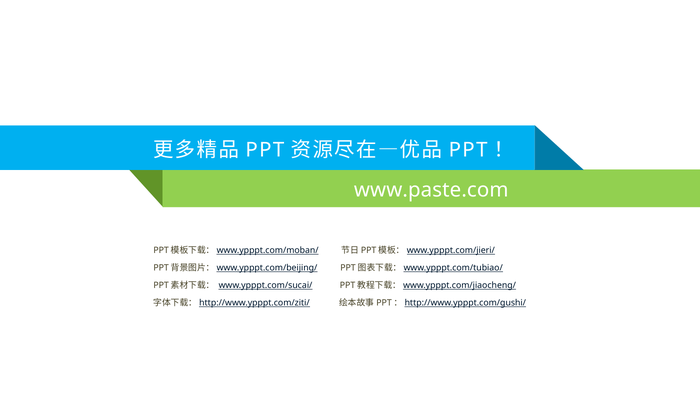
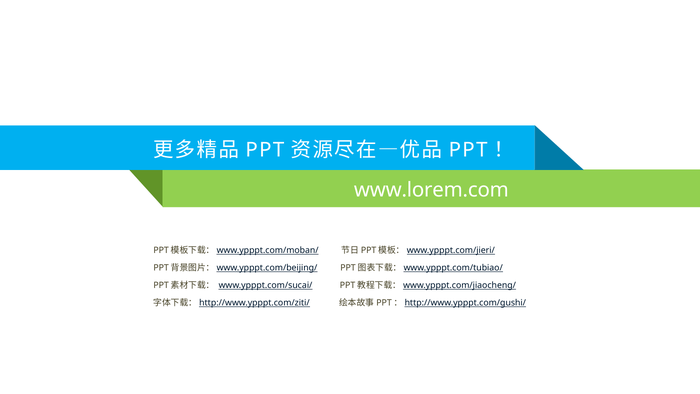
www.paste.com: www.paste.com -> www.lorem.com (431, 190)
